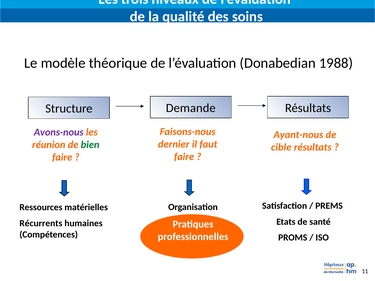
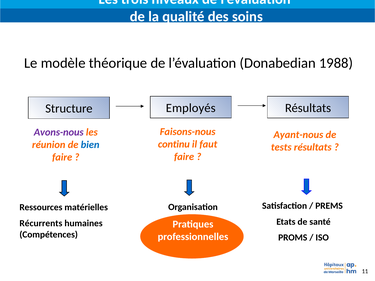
Demande: Demande -> Employés (191, 108)
dernier: dernier -> continu (174, 144)
bien colour: green -> blue (90, 145)
cible: cible -> tests (281, 147)
